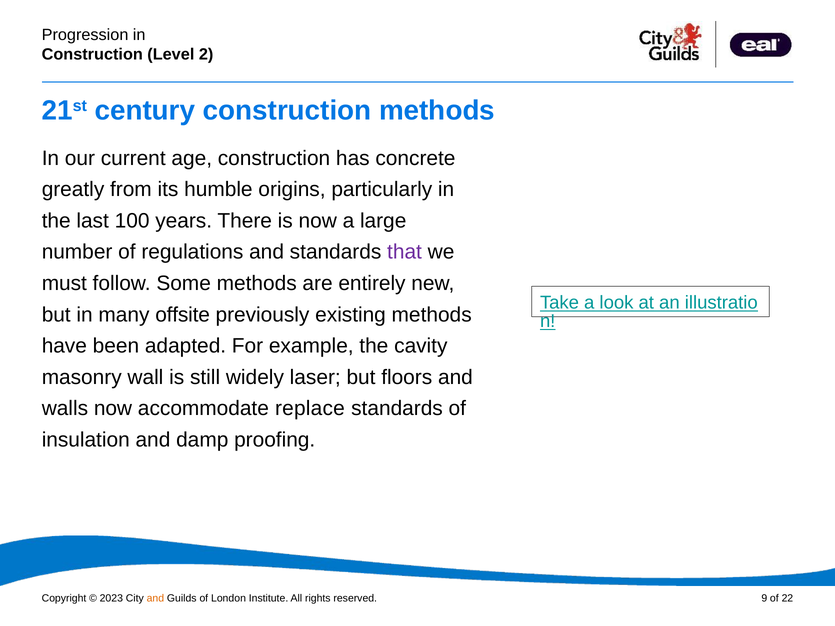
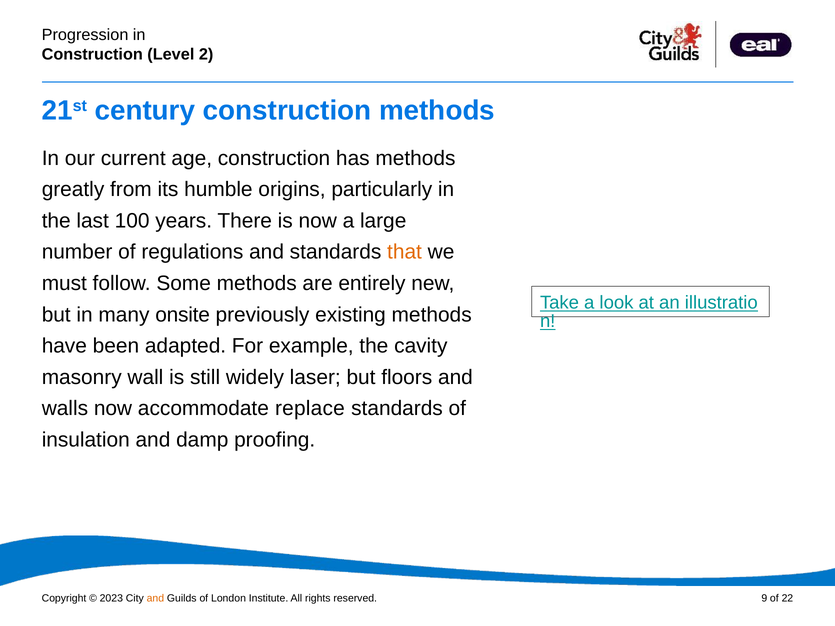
has concrete: concrete -> methods (415, 158)
that colour: purple -> orange (405, 252)
offsite: offsite -> onsite (183, 315)
